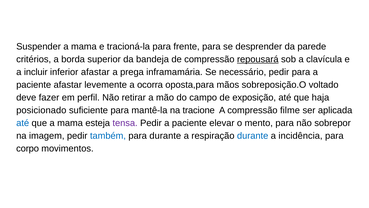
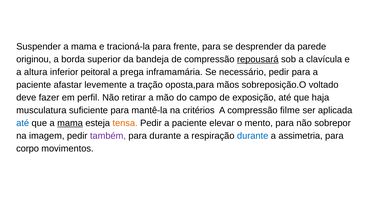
critérios: critérios -> originou (34, 59)
incluir: incluir -> altura (36, 72)
inferior afastar: afastar -> peitoral (95, 72)
ocorra: ocorra -> tração (150, 85)
posicionado: posicionado -> musculatura (41, 110)
tracione: tracione -> critérios (199, 110)
mama underline: none -> present (70, 123)
tensa colour: purple -> orange (125, 123)
também colour: blue -> purple (108, 135)
incidência: incidência -> assimetria (301, 135)
